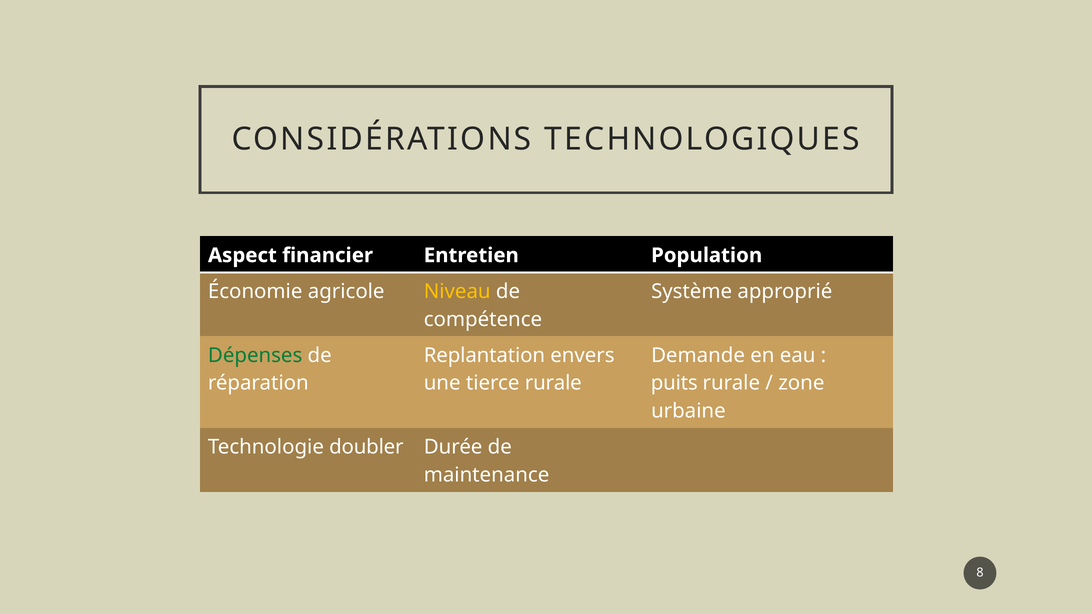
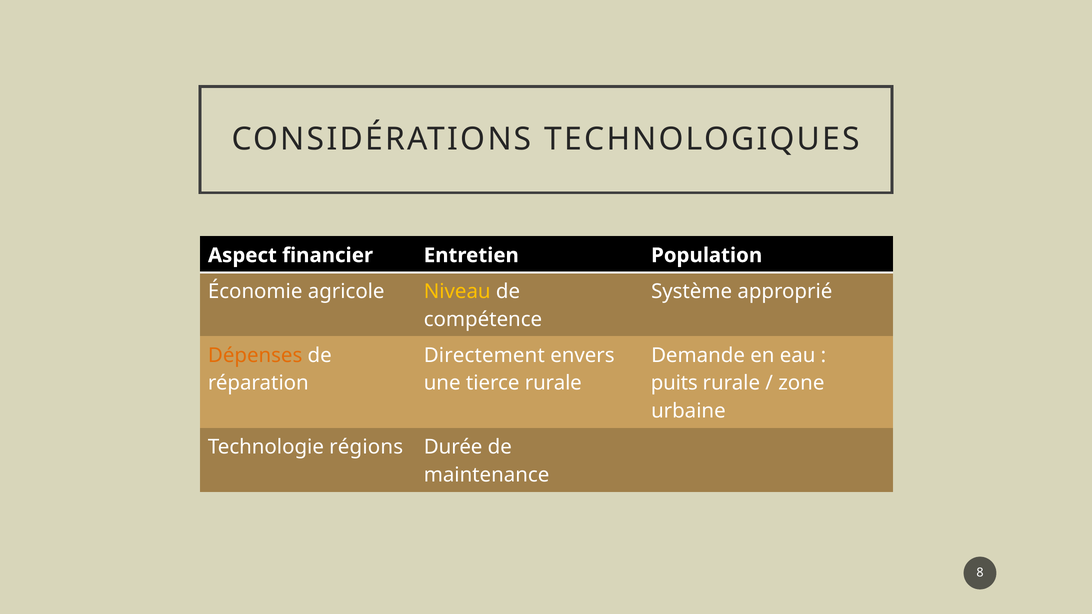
Dépenses colour: green -> orange (255, 356)
Replantation: Replantation -> Directement (484, 356)
doubler: doubler -> régions (366, 447)
